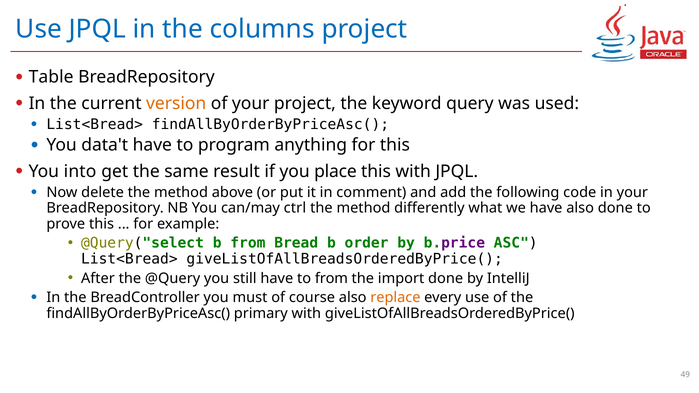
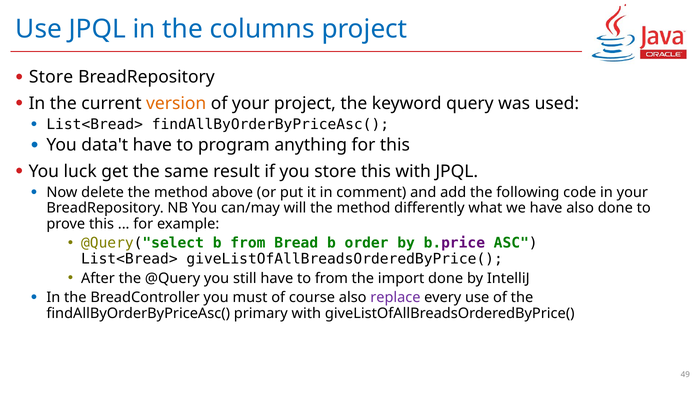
Table: Table -> Store (51, 77)
into: into -> luck (80, 171)
you place: place -> store (335, 171)
ctrl: ctrl -> will (295, 208)
replace colour: orange -> purple (395, 298)
